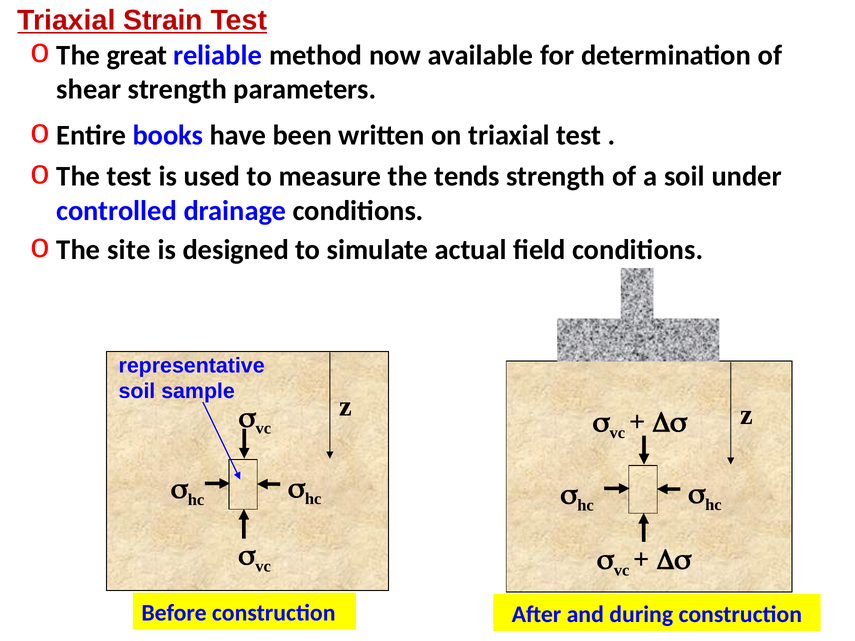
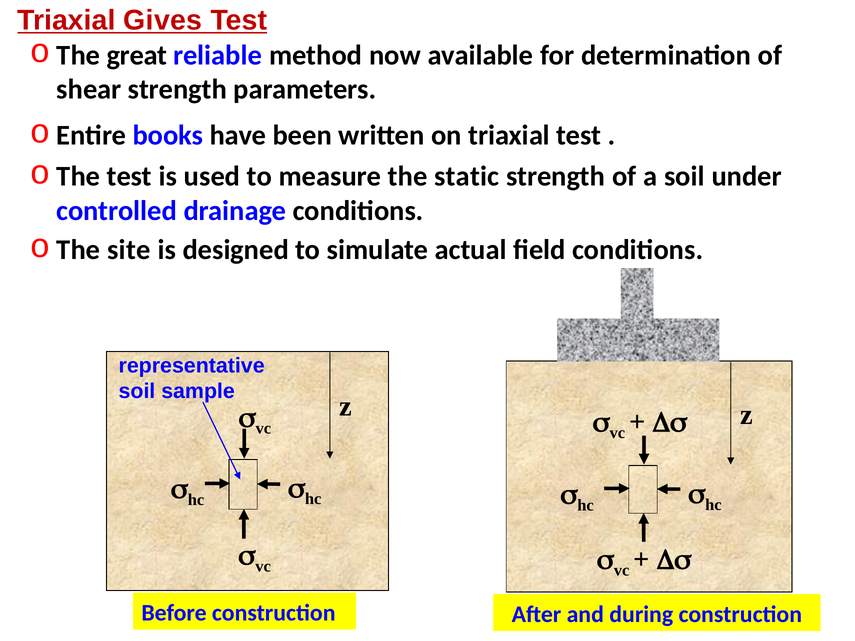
Strain: Strain -> Gives (163, 20)
tends: tends -> static (467, 177)
